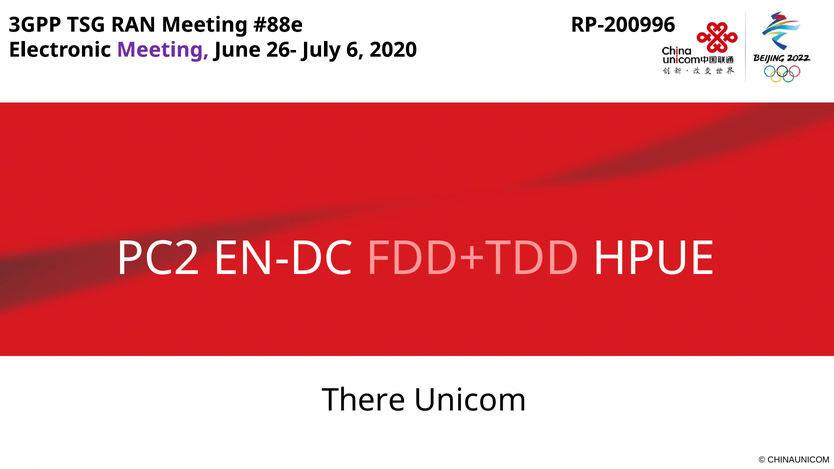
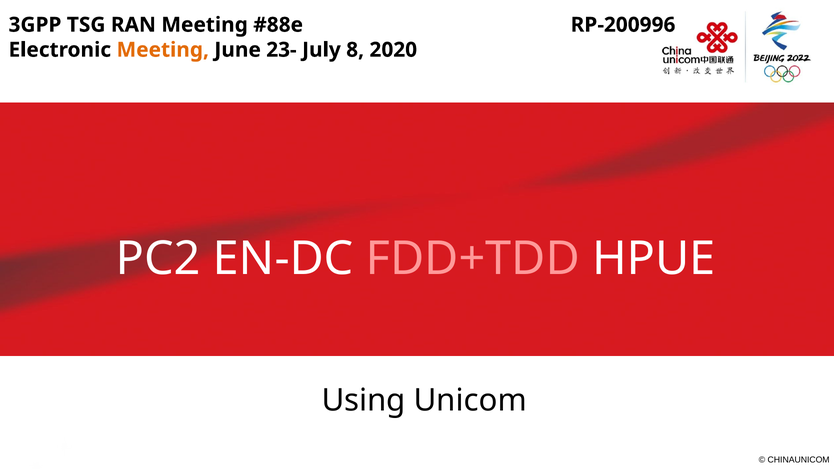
Meeting colour: purple -> orange (163, 50)
26-: 26- -> 23- (282, 50)
6: 6 -> 8 (355, 50)
There: There -> Using (364, 400)
